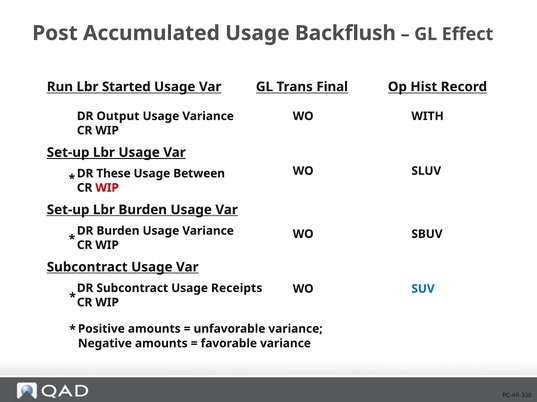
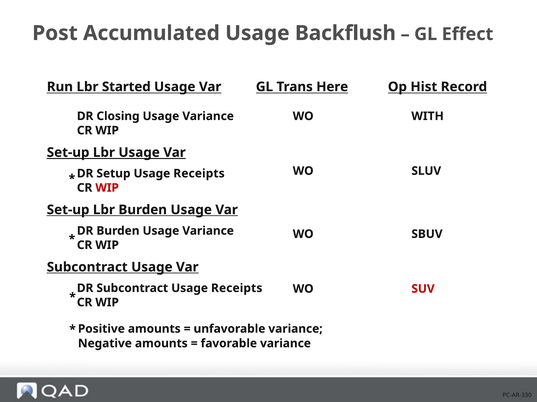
Final: Final -> Here (332, 87)
Output: Output -> Closing (118, 116)
These: These -> Setup (113, 174)
Between: Between -> Receipts (199, 174)
SUV colour: blue -> red (423, 289)
